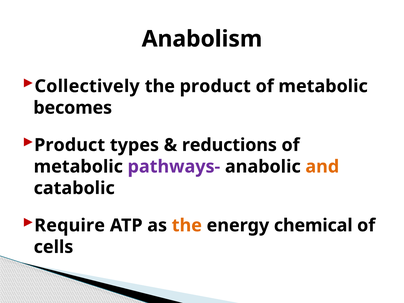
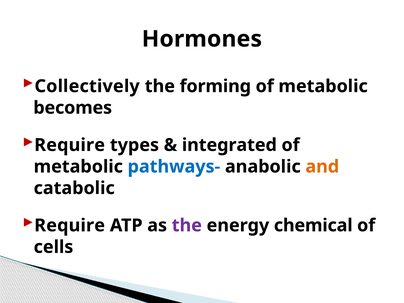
Anabolism: Anabolism -> Hormones (202, 39)
the product: product -> forming (215, 86)
Product: Product -> Require (70, 145)
reductions: reductions -> integrated (229, 145)
pathways- colour: purple -> blue (174, 167)
the colour: orange -> purple (187, 225)
